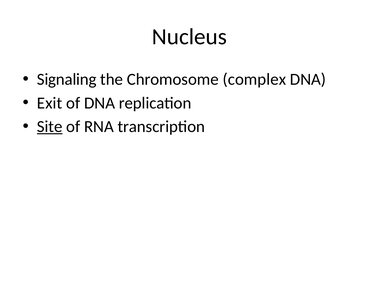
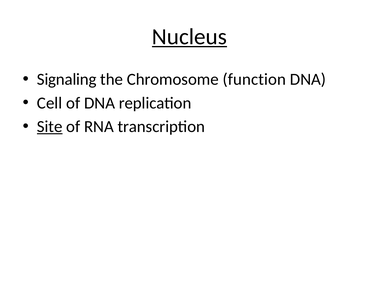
Nucleus underline: none -> present (189, 37)
complex: complex -> function (254, 80)
Exit: Exit -> Cell (50, 103)
